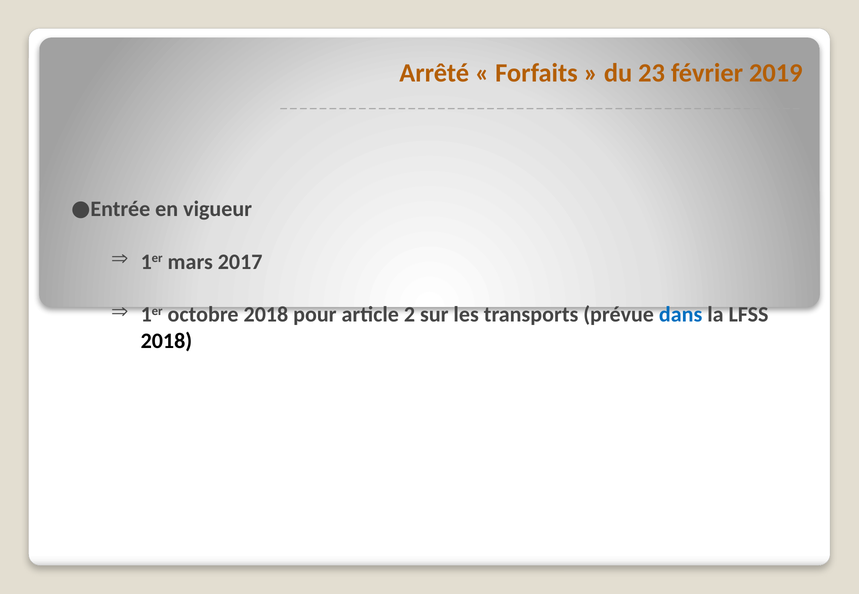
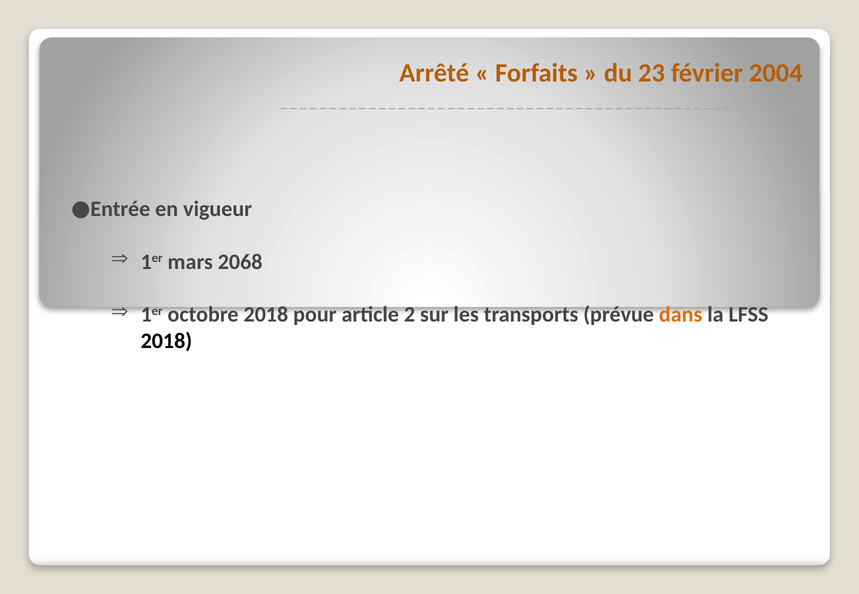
2019: 2019 -> 2004 (776, 73)
2017: 2017 -> 2068 (240, 262)
dans colour: blue -> orange (681, 315)
